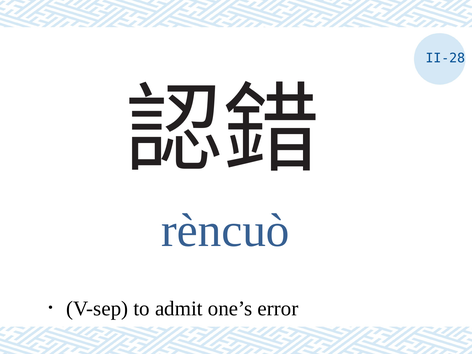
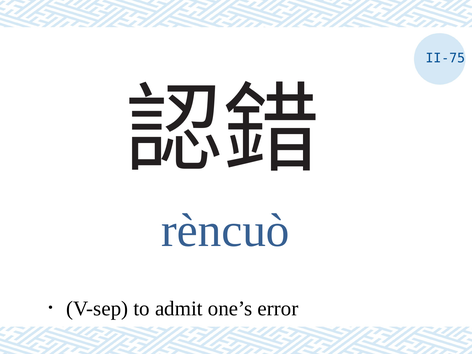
II-28: II-28 -> II-75 (445, 58)
